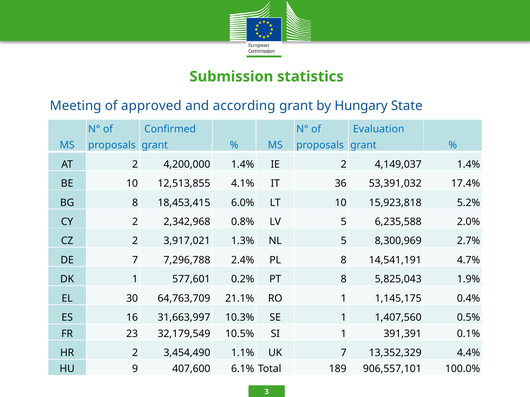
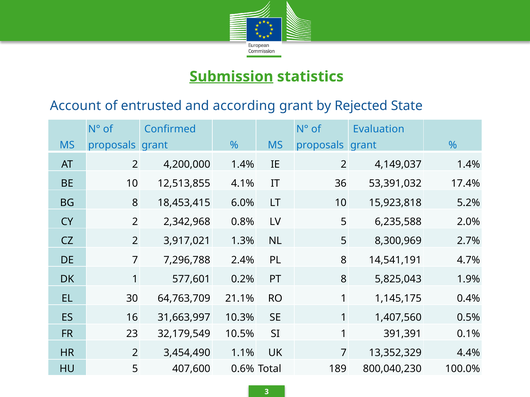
Submission underline: none -> present (231, 77)
Meeting: Meeting -> Account (76, 106)
approved: approved -> entrusted (151, 106)
Hungary: Hungary -> Rejected (361, 106)
HU 9: 9 -> 5 (135, 369)
6.1%: 6.1% -> 0.6% (243, 369)
906,557,101: 906,557,101 -> 800,040,230 (392, 369)
